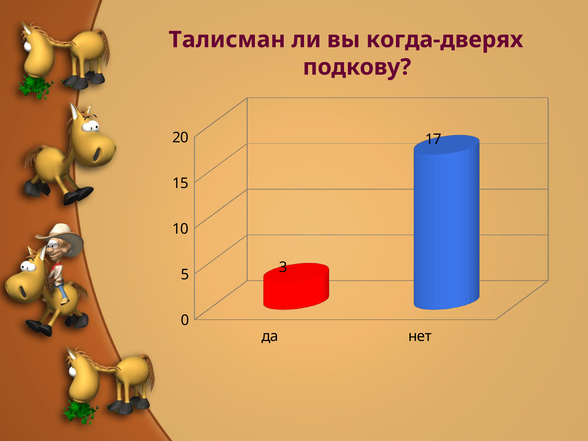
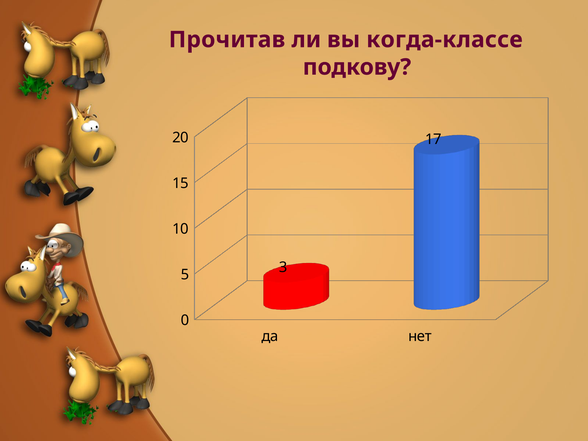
Талисман: Талисман -> Прочитав (227, 40)
когда-дверях: когда-дверях -> когда-классе (444, 40)
